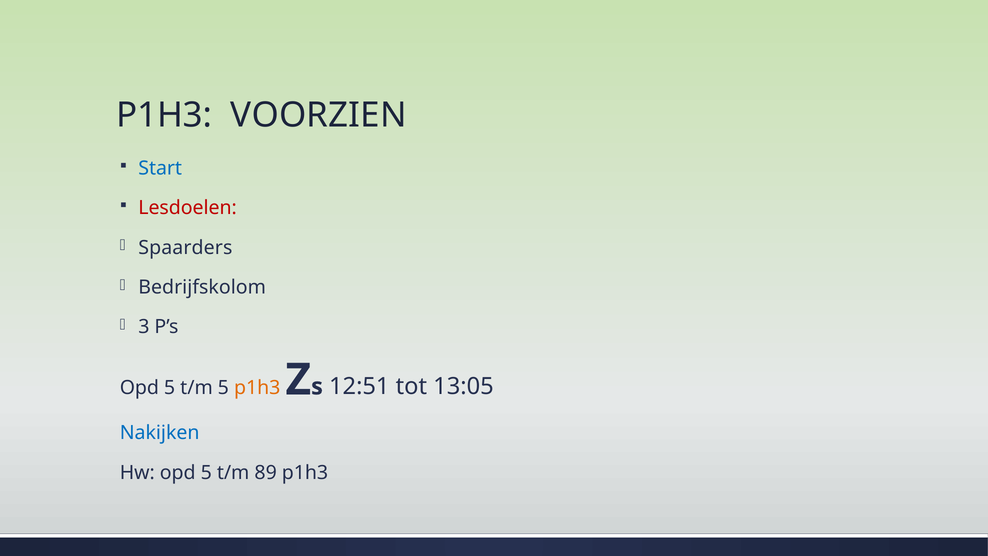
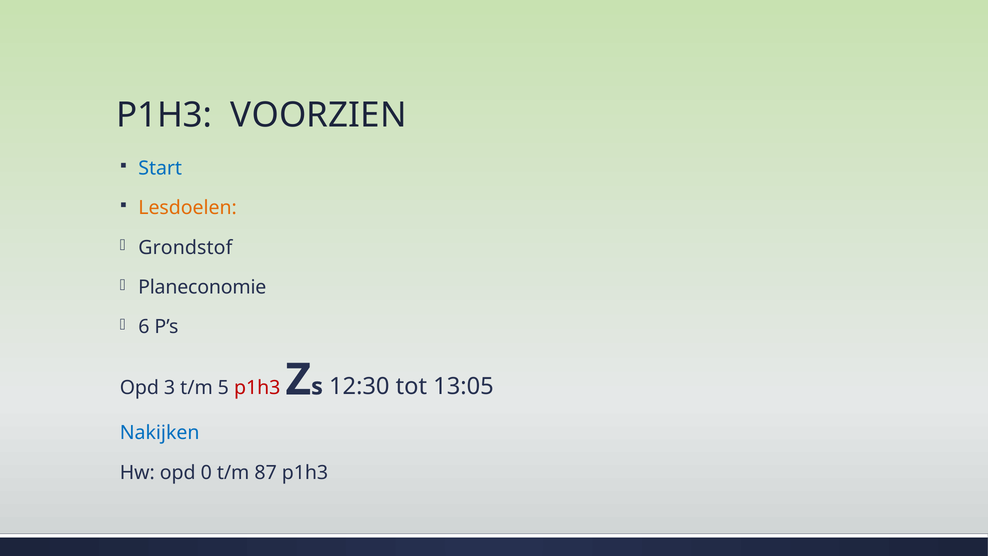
Lesdoelen colour: red -> orange (188, 208)
Spaarders: Spaarders -> Grondstof (185, 248)
Bedrijfskolom: Bedrijfskolom -> Planeconomie (202, 287)
3: 3 -> 6 (144, 327)
5: 5 -> 3 (170, 388)
p1h3 colour: orange -> red (257, 388)
12:51: 12:51 -> 12:30 (359, 386)
Hw opd 5: 5 -> 0 (206, 472)
89: 89 -> 87 (266, 472)
